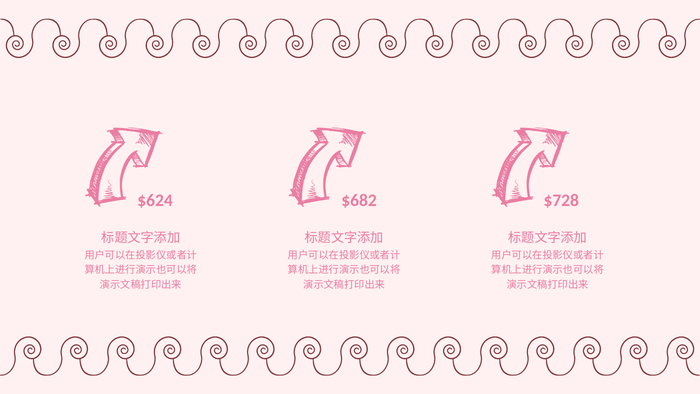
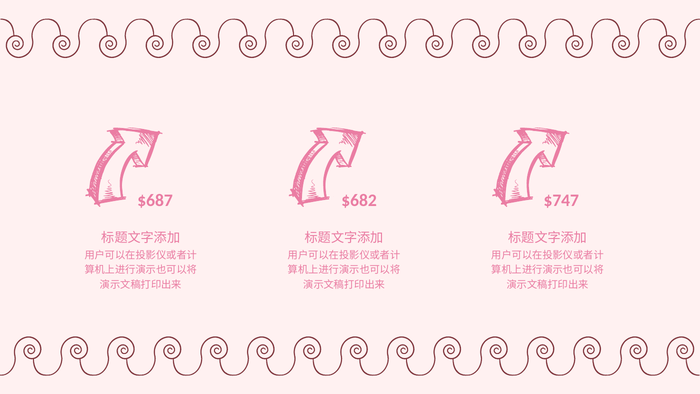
$624: $624 -> $687 (155, 201)
$728: $728 -> $747 (561, 201)
